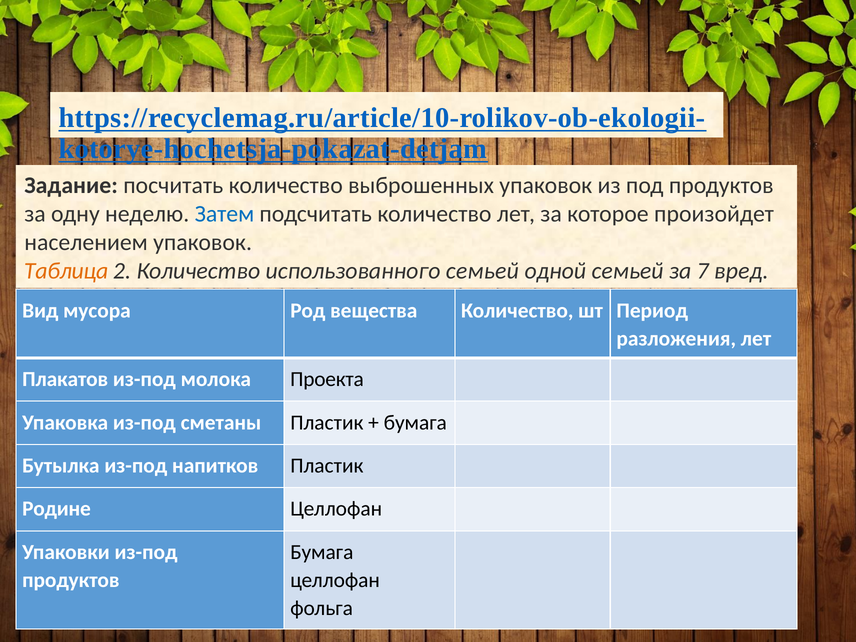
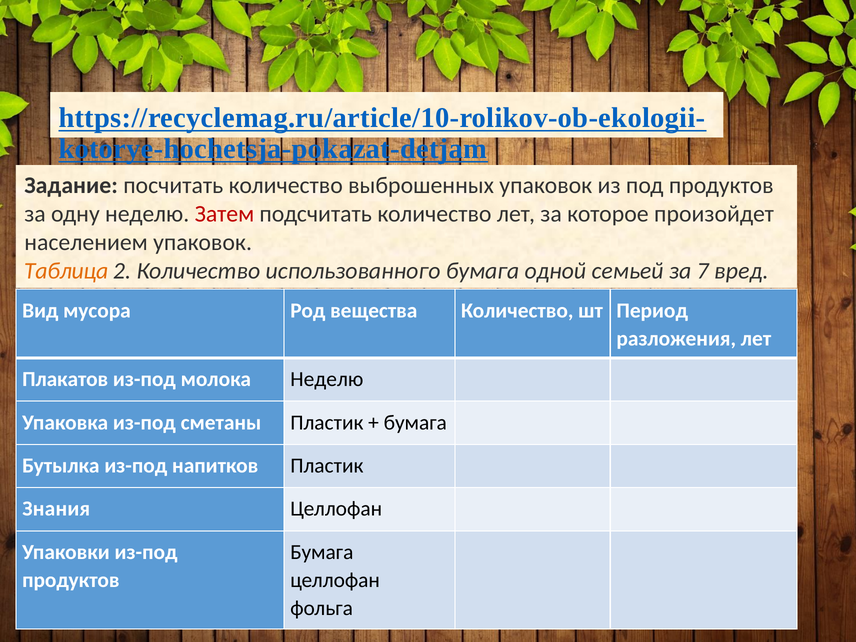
Затем colour: blue -> red (224, 214)
использованного семьей: семьей -> бумага (482, 271)
молока Проекта: Проекта -> Неделю (327, 379)
Родине: Родине -> Знания (56, 509)
